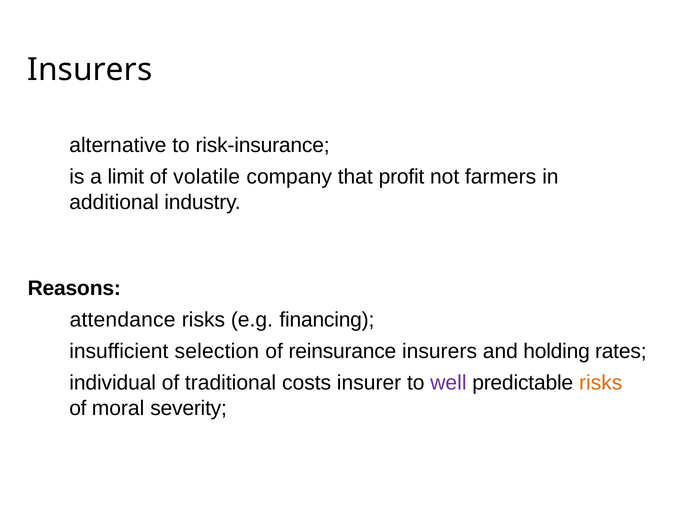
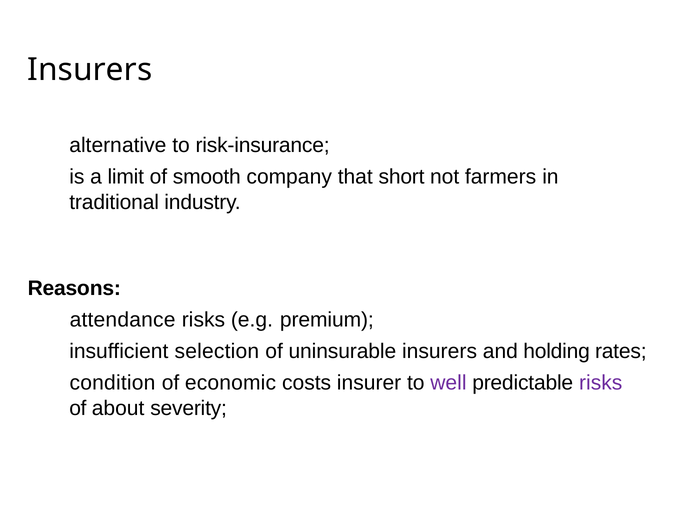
volatile: volatile -> smooth (207, 177)
profit: profit -> short (402, 177)
additional: additional -> traditional (114, 202)
financing: financing -> premium (327, 320)
reinsurance: reinsurance -> uninsurable (342, 351)
individual: individual -> condition (113, 383)
traditional: traditional -> economic (230, 383)
risks colour: orange -> purple (601, 383)
moral: moral -> about (118, 409)
